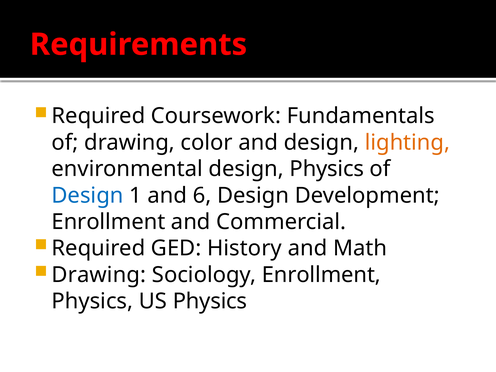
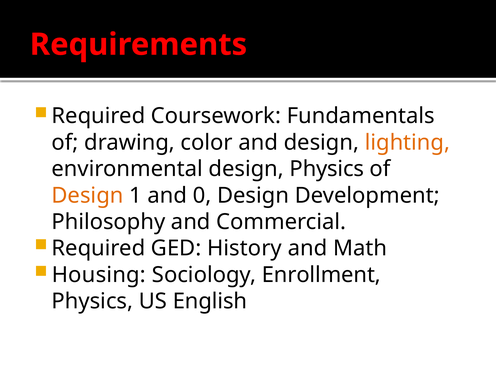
Design colour: blue -> orange (88, 195)
6: 6 -> 0 (202, 195)
Enrollment: Enrollment -> Philosophy (108, 222)
Drawing: Drawing -> Housing (99, 275)
US Physics: Physics -> English (210, 301)
